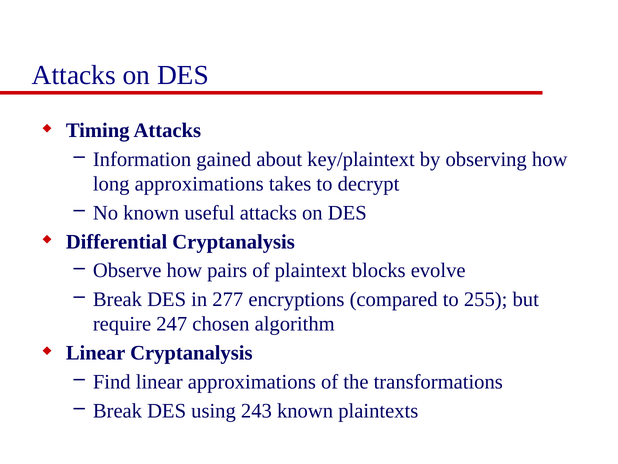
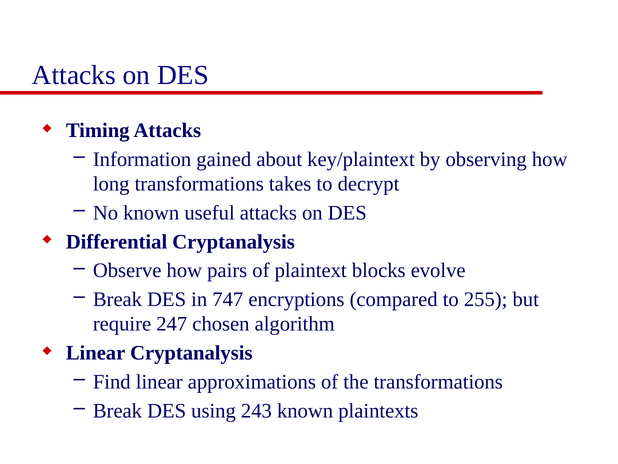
long approximations: approximations -> transformations (199, 184)
277: 277 -> 747 (228, 299)
